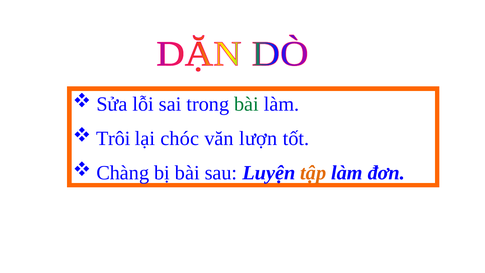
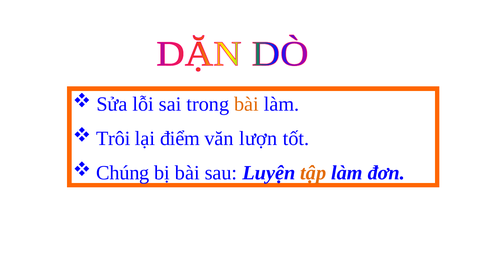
bài colour: green -> orange (247, 104)
chóc: chóc -> điểm (180, 139)
Chàng: Chàng -> Chúng (123, 173)
